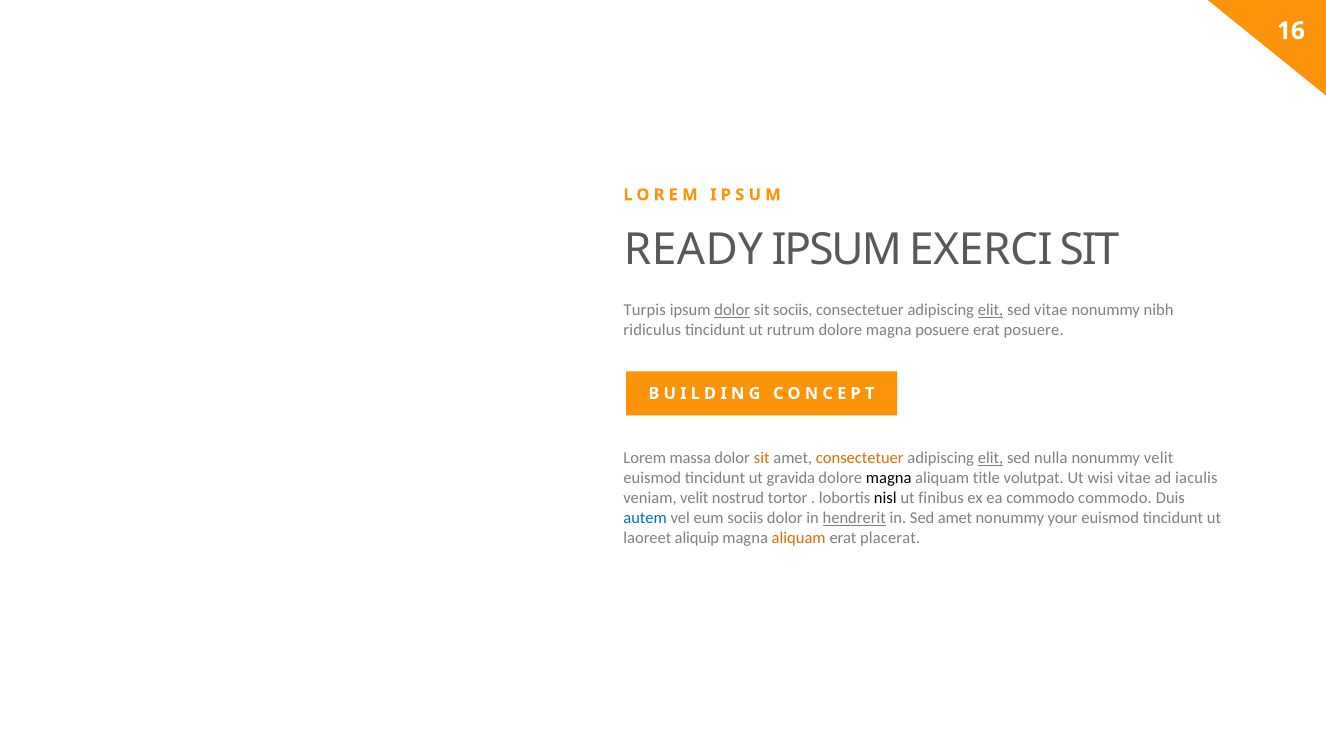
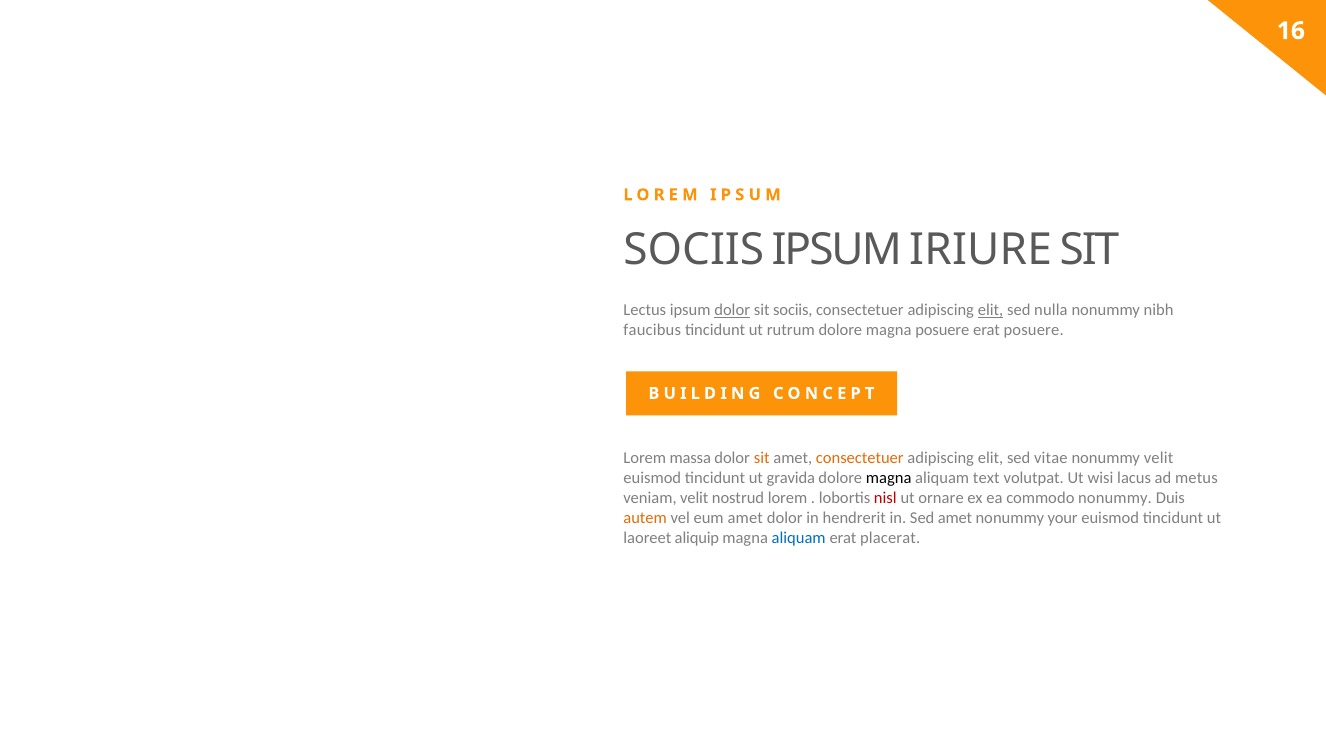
READY: READY -> SOCIIS (694, 250)
EXERCI: EXERCI -> IRIURE (981, 250)
Turpis: Turpis -> Lectus (645, 310)
sed vitae: vitae -> nulla (1051, 310)
ridiculus: ridiculus -> faucibus (652, 330)
elit underline: present -> none (991, 458)
nulla: nulla -> vitae (1051, 458)
title: title -> text (986, 478)
wisi vitae: vitae -> lacus (1134, 478)
iaculis: iaculis -> metus (1196, 478)
nostrud tortor: tortor -> lorem (788, 498)
nisl colour: black -> red (885, 498)
finibus: finibus -> ornare (941, 498)
commodo commodo: commodo -> nonummy (1115, 498)
autem colour: blue -> orange (645, 518)
eum sociis: sociis -> amet (745, 518)
hendrerit underline: present -> none (854, 518)
aliquam colour: orange -> blue (799, 538)
